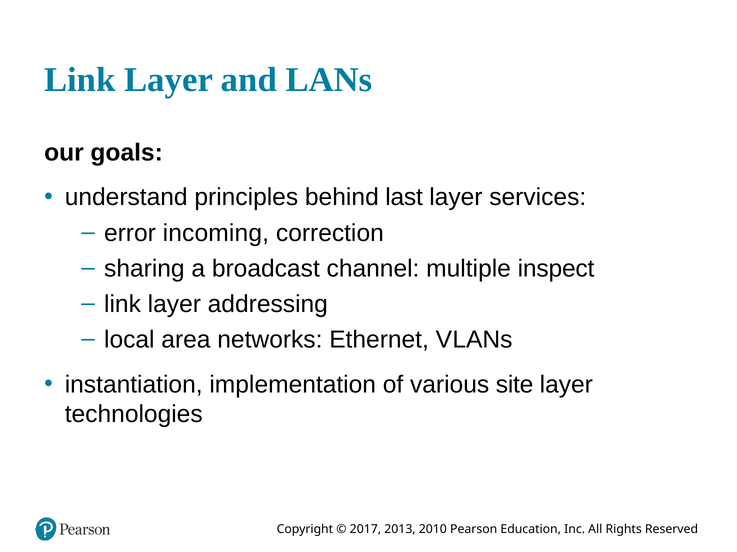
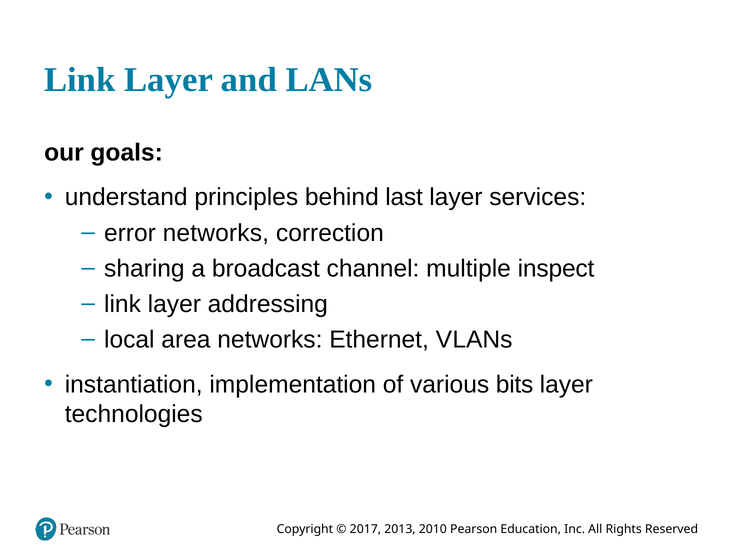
error incoming: incoming -> networks (216, 233)
site: site -> bits (515, 385)
